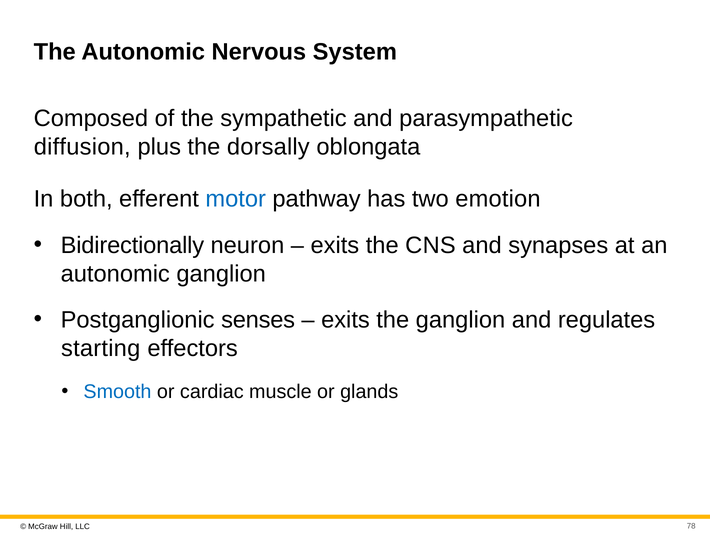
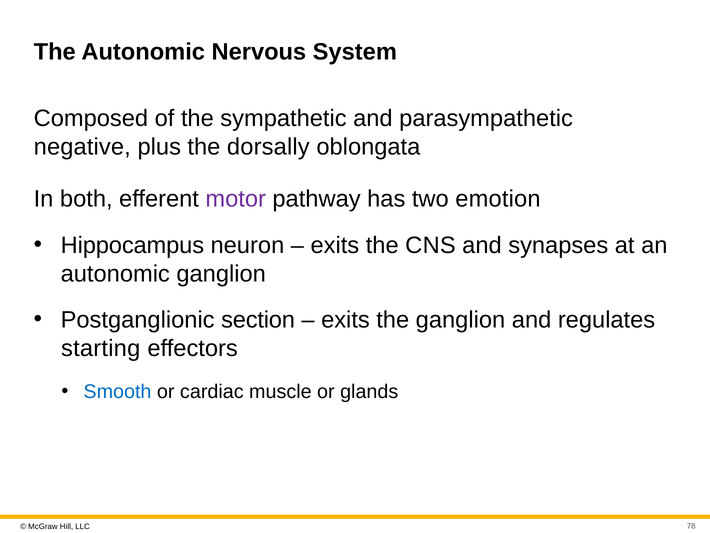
diffusion: diffusion -> negative (82, 147)
motor colour: blue -> purple (236, 199)
Bidirectionally: Bidirectionally -> Hippocampus (132, 245)
senses: senses -> section (258, 320)
